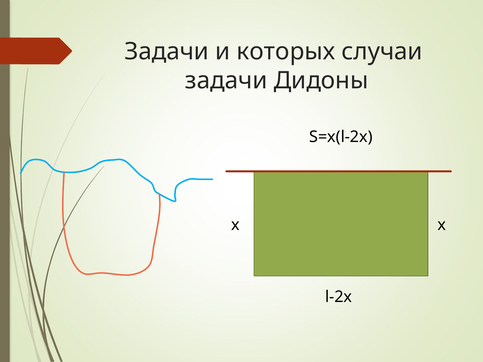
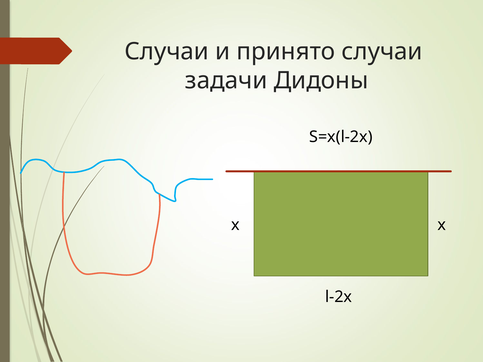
Задачи: Задачи -> Случаи (167, 52)
которых: которых -> принято (286, 52)
